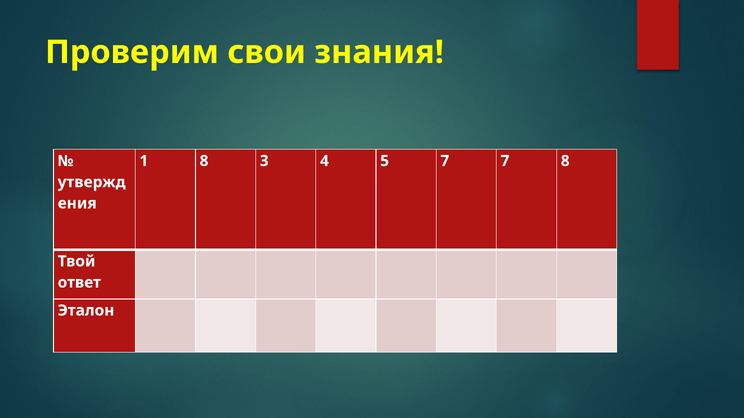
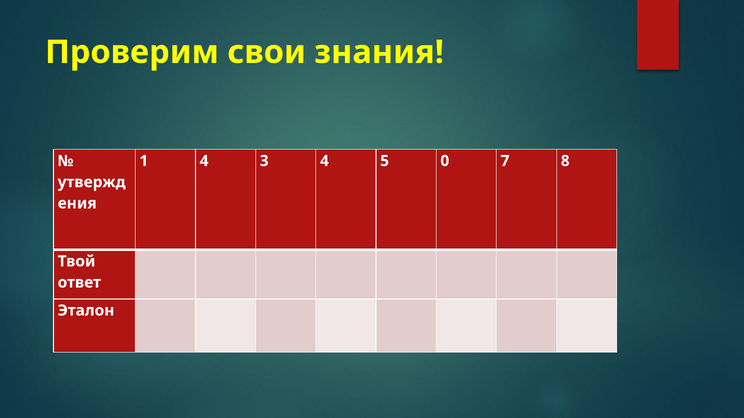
1 8: 8 -> 4 (204, 161)
5 7: 7 -> 0 (445, 161)
